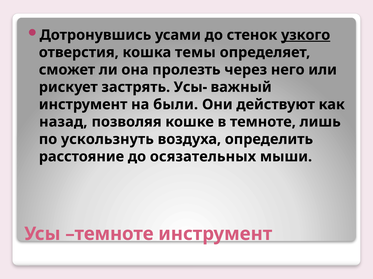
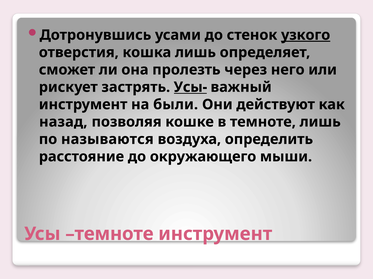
кошка темы: темы -> лишь (195, 52)
Усы- underline: none -> present (190, 87)
ускользнуть: ускользнуть -> называются (107, 140)
осязательных: осязательных -> окружающего (203, 157)
